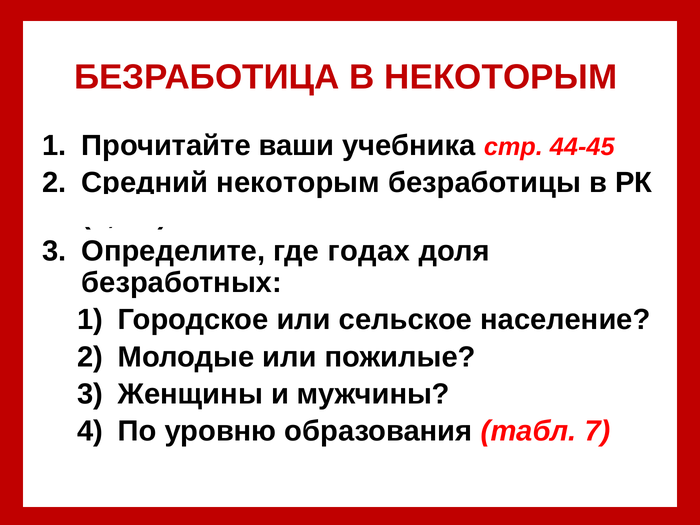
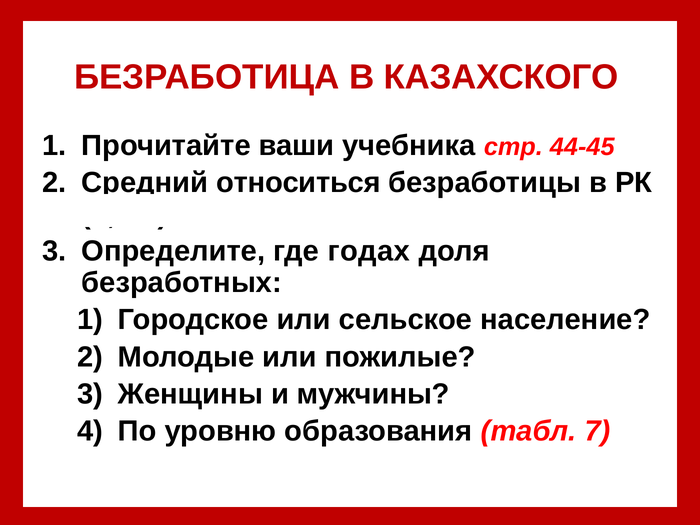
В НЕКОТОРЫМ: НЕКОТОРЫМ -> КАЗАХСКОГО (501, 77)
некоторым: некоторым -> относиться (298, 183)
